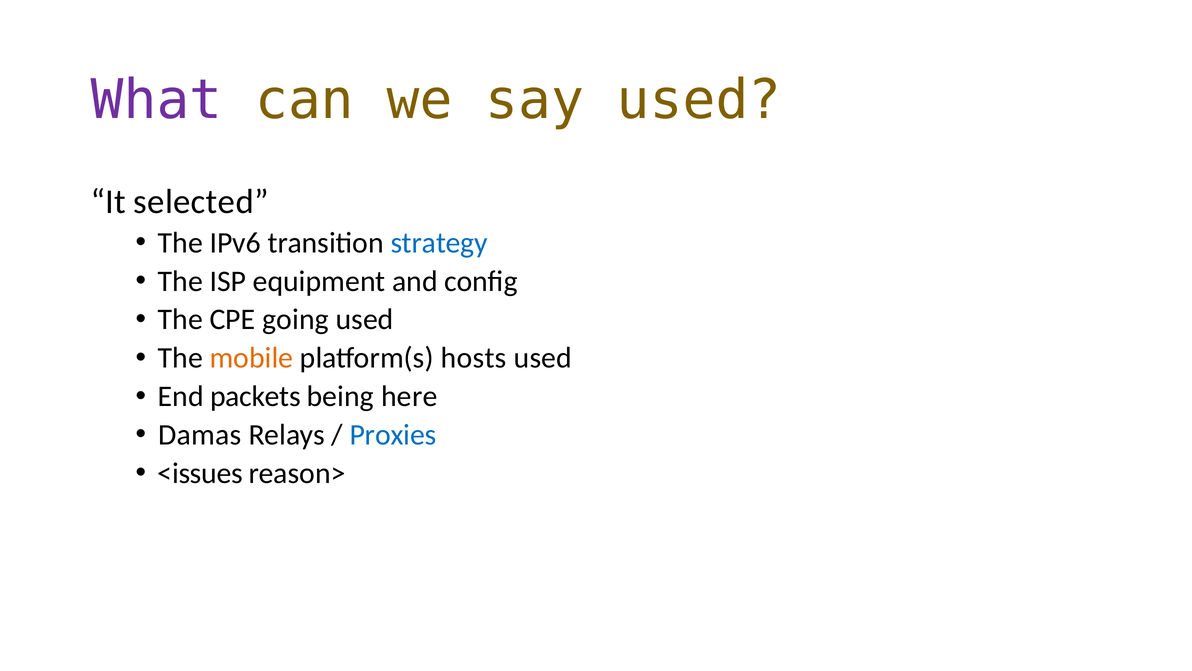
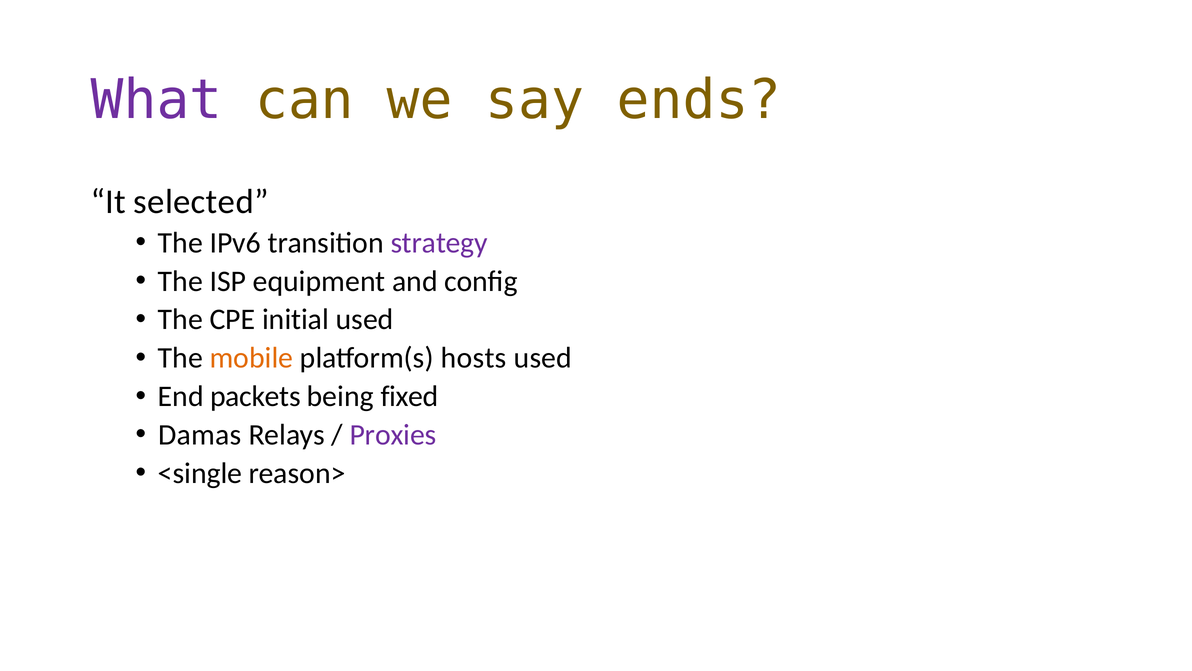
say used: used -> ends (699, 100)
strategy colour: blue -> purple (439, 243)
going: going -> initial (296, 319)
here: here -> fixed (410, 396)
Proxies colour: blue -> purple (393, 434)
<issues: <issues -> <single (200, 473)
